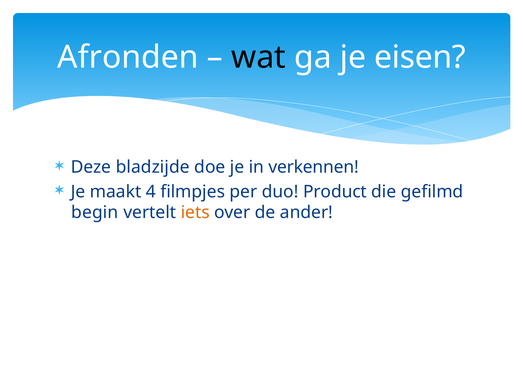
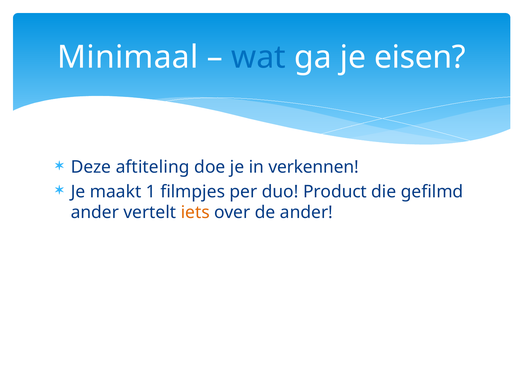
Afronden: Afronden -> Minimaal (128, 57)
wat colour: black -> blue (259, 57)
bladzijde: bladzijde -> aftiteling (153, 167)
4: 4 -> 1 (151, 192)
begin: begin -> ander (95, 213)
